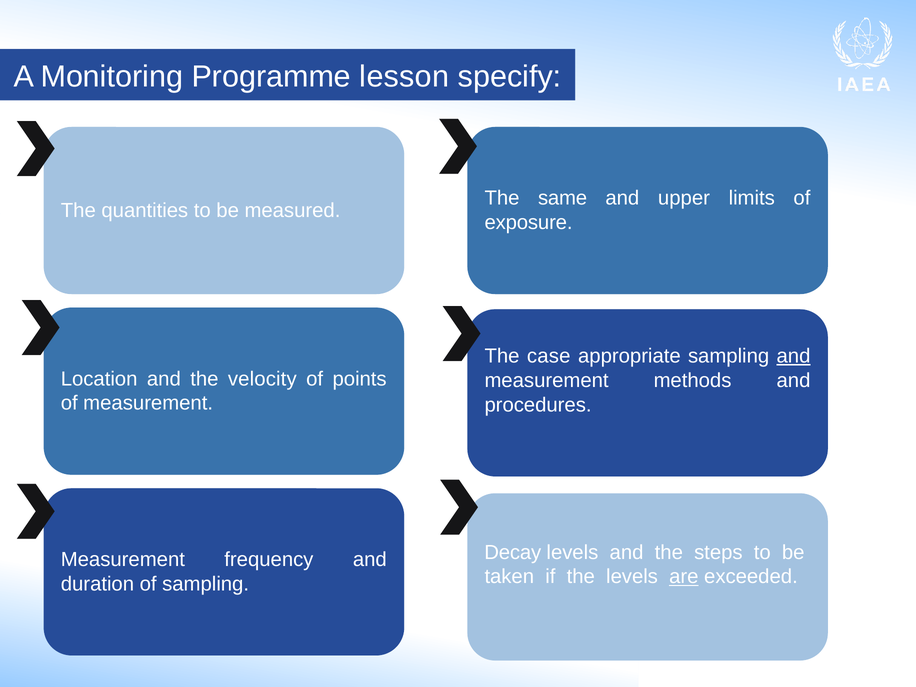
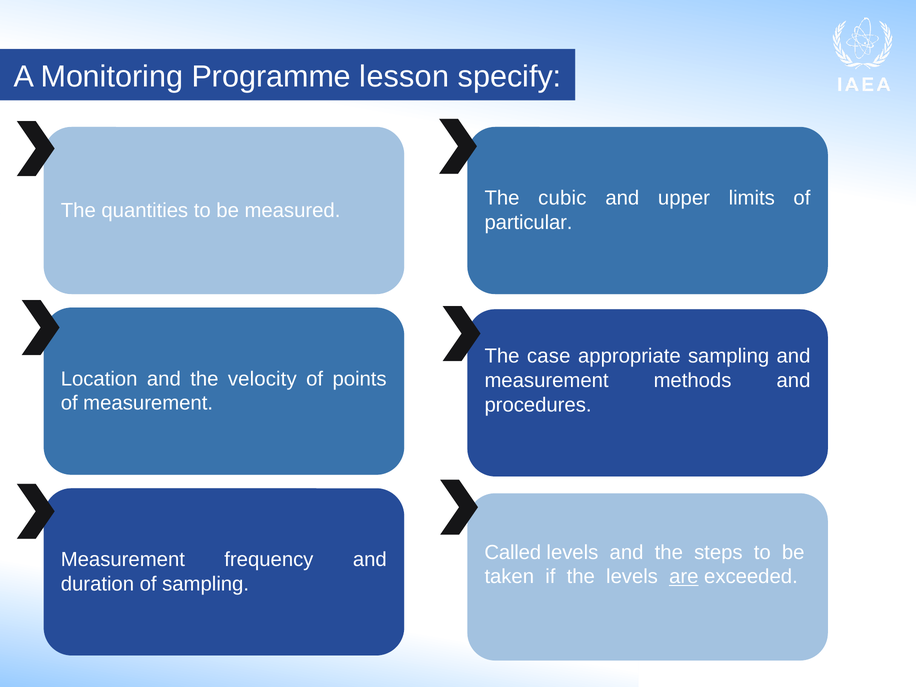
same: same -> cubic (562, 198)
exposure: exposure -> particular (529, 223)
and underline: present -> none (793, 356)
Decay: Decay -> Called (513, 552)
